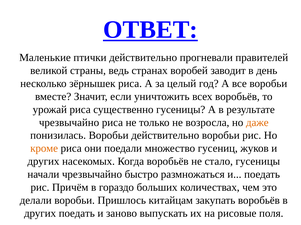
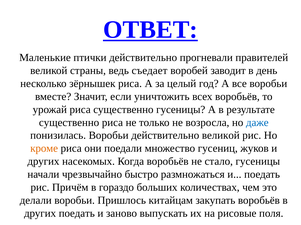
странах: странах -> съедает (150, 71)
чрезвычайно: чрезвычайно -> существенно (69, 123)
даже colour: orange -> blue (257, 123)
действительно воробьи: воробьи -> великой (221, 136)
